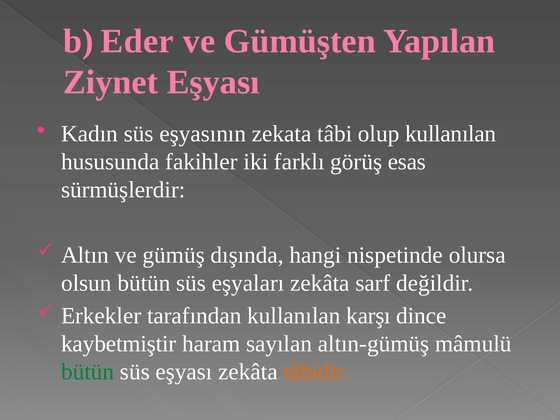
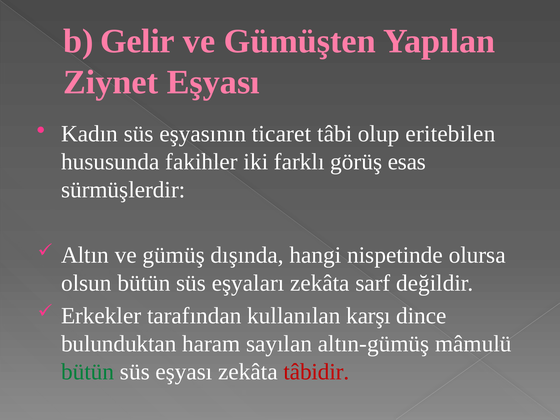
Eder: Eder -> Gelir (137, 41)
zekata: zekata -> ticaret (282, 134)
olup kullanılan: kullanılan -> eritebilen (450, 134)
kaybetmiştir: kaybetmiştir -> bulunduktan (119, 344)
tâbidir colour: orange -> red (316, 372)
